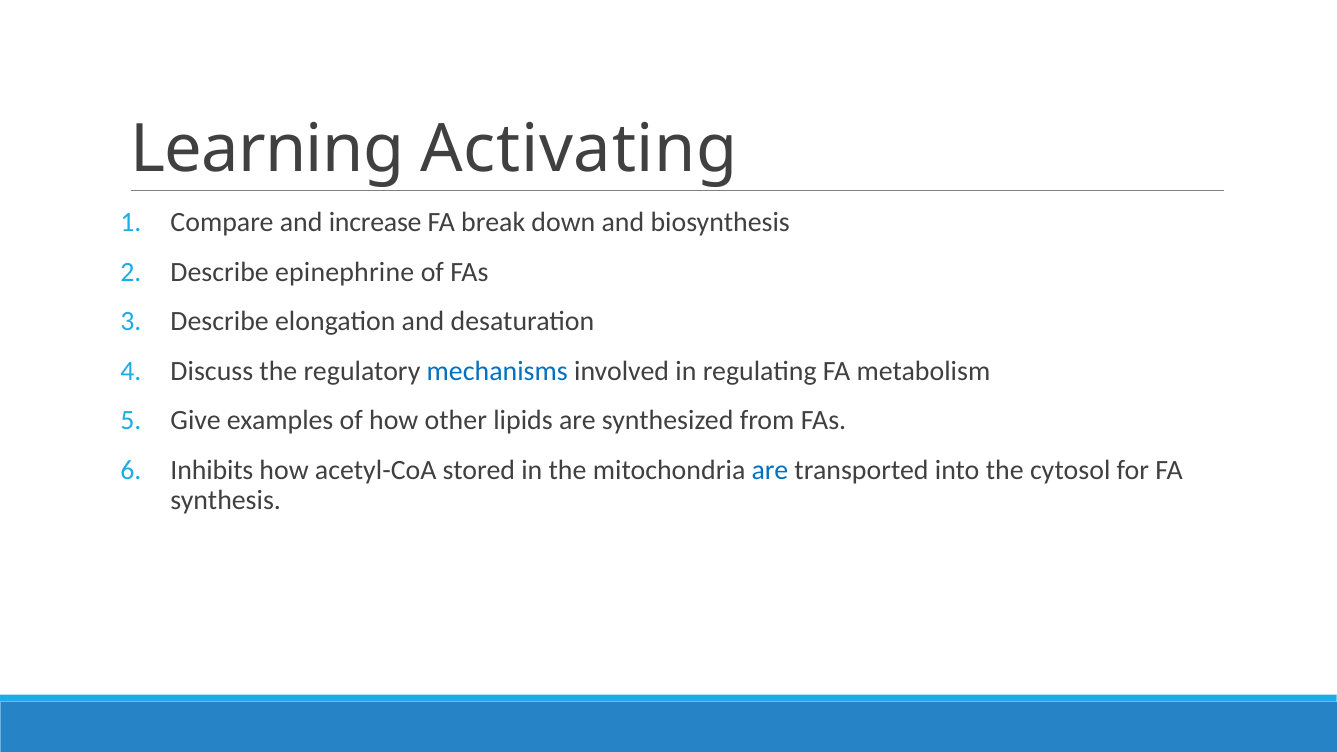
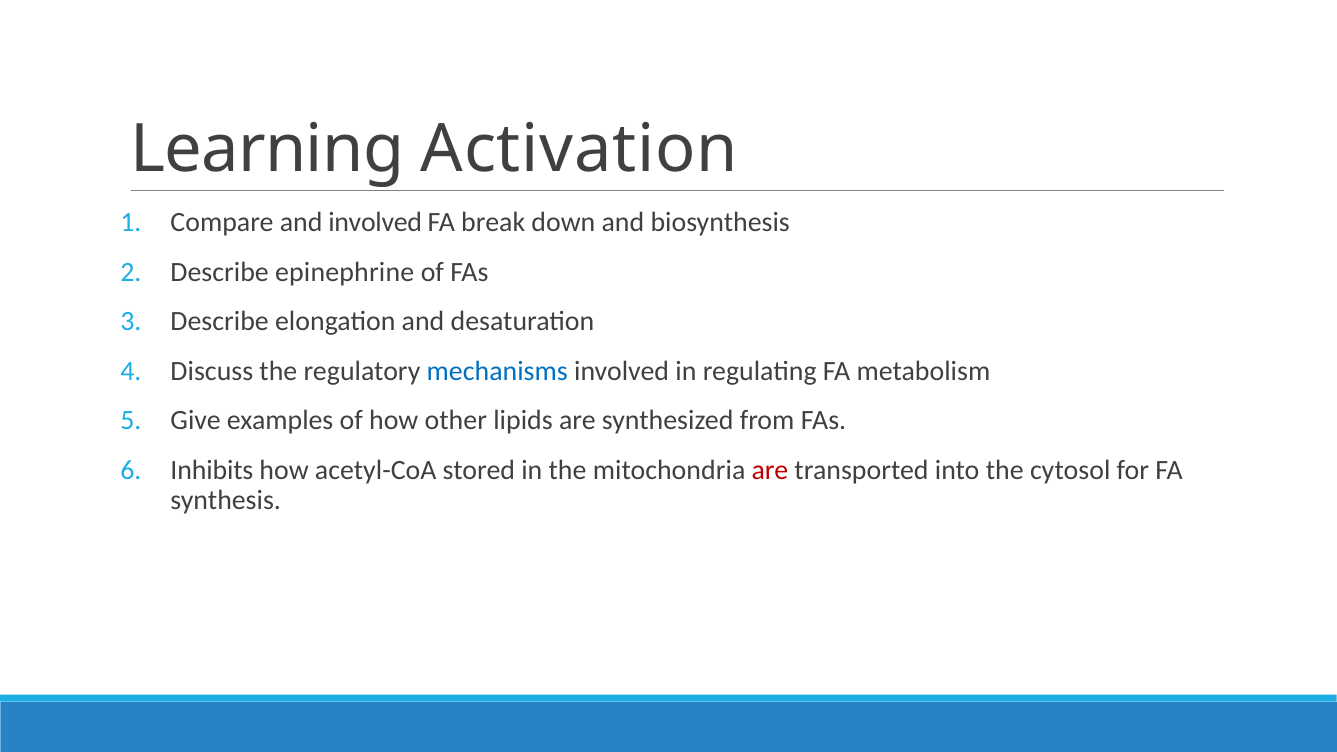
Activating: Activating -> Activation (579, 150)
and increase: increase -> involved (375, 222)
are colour: blue -> red (770, 470)
